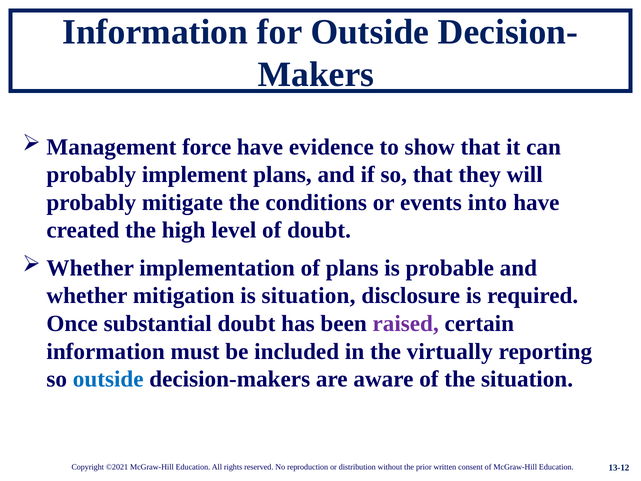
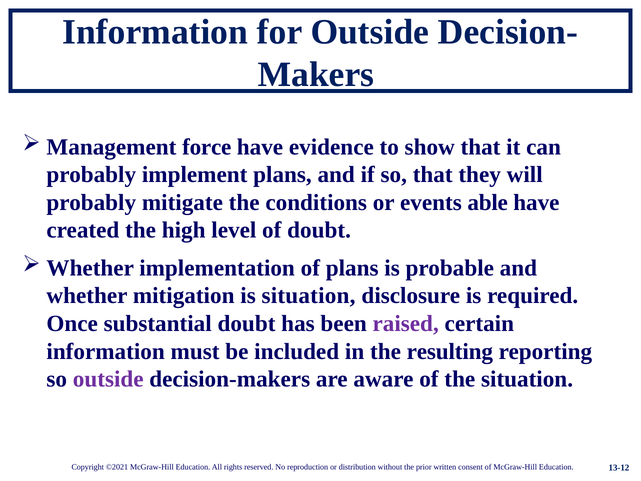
into: into -> able (488, 202)
virtually: virtually -> resulting (450, 351)
outside colour: blue -> purple (108, 379)
